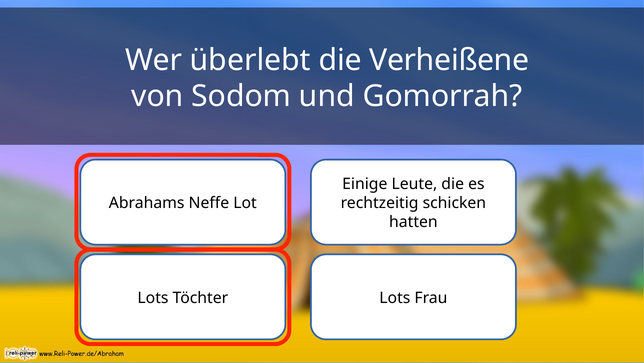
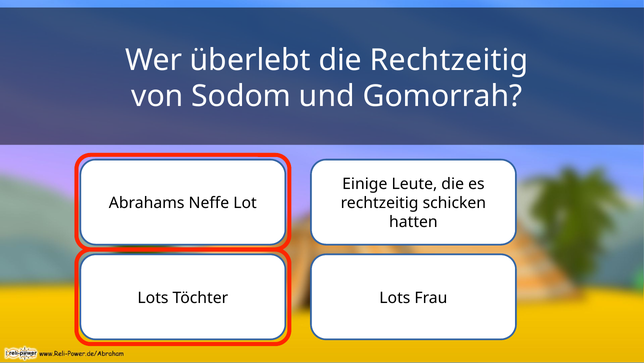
die Verheißene: Verheißene -> Rechtzeitig (449, 60)
